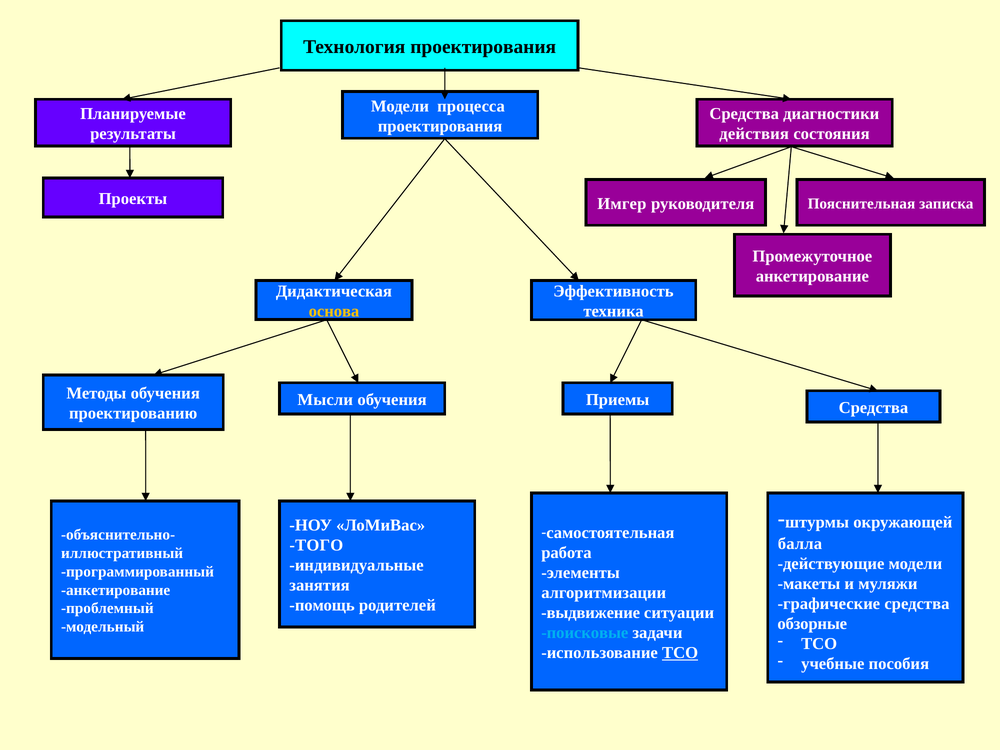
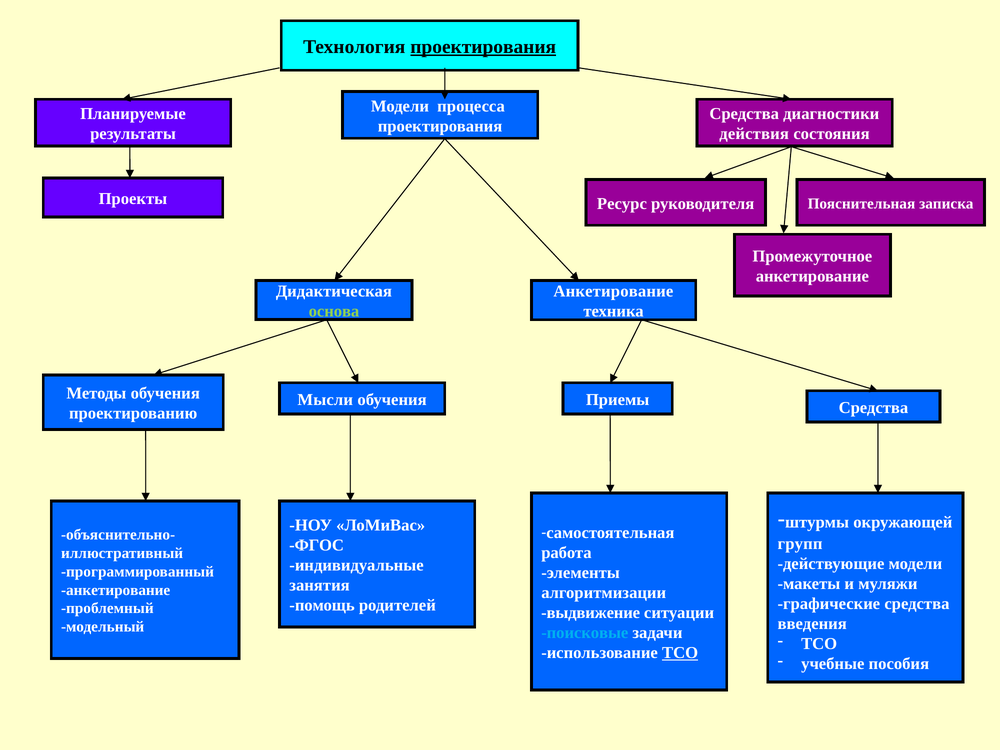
проектирования underline: none -> present (483, 47)
Имгер: Имгер -> Ресурс (622, 204)
Эффективность: Эффективность -> Анкетирование (613, 291)
основа colour: yellow -> light green (334, 311)
балла: балла -> групп (800, 544)
ТОГО: ТОГО -> ФГОС (317, 545)
обзорные: обзорные -> введения (812, 624)
